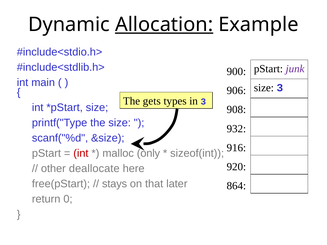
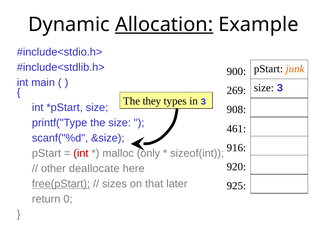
junk colour: purple -> orange (295, 69)
906: 906 -> 269 (236, 91)
gets: gets -> they (152, 101)
932: 932 -> 461 (236, 129)
free(pStart underline: none -> present (61, 184)
stays: stays -> sizes (115, 184)
864: 864 -> 925 (236, 186)
